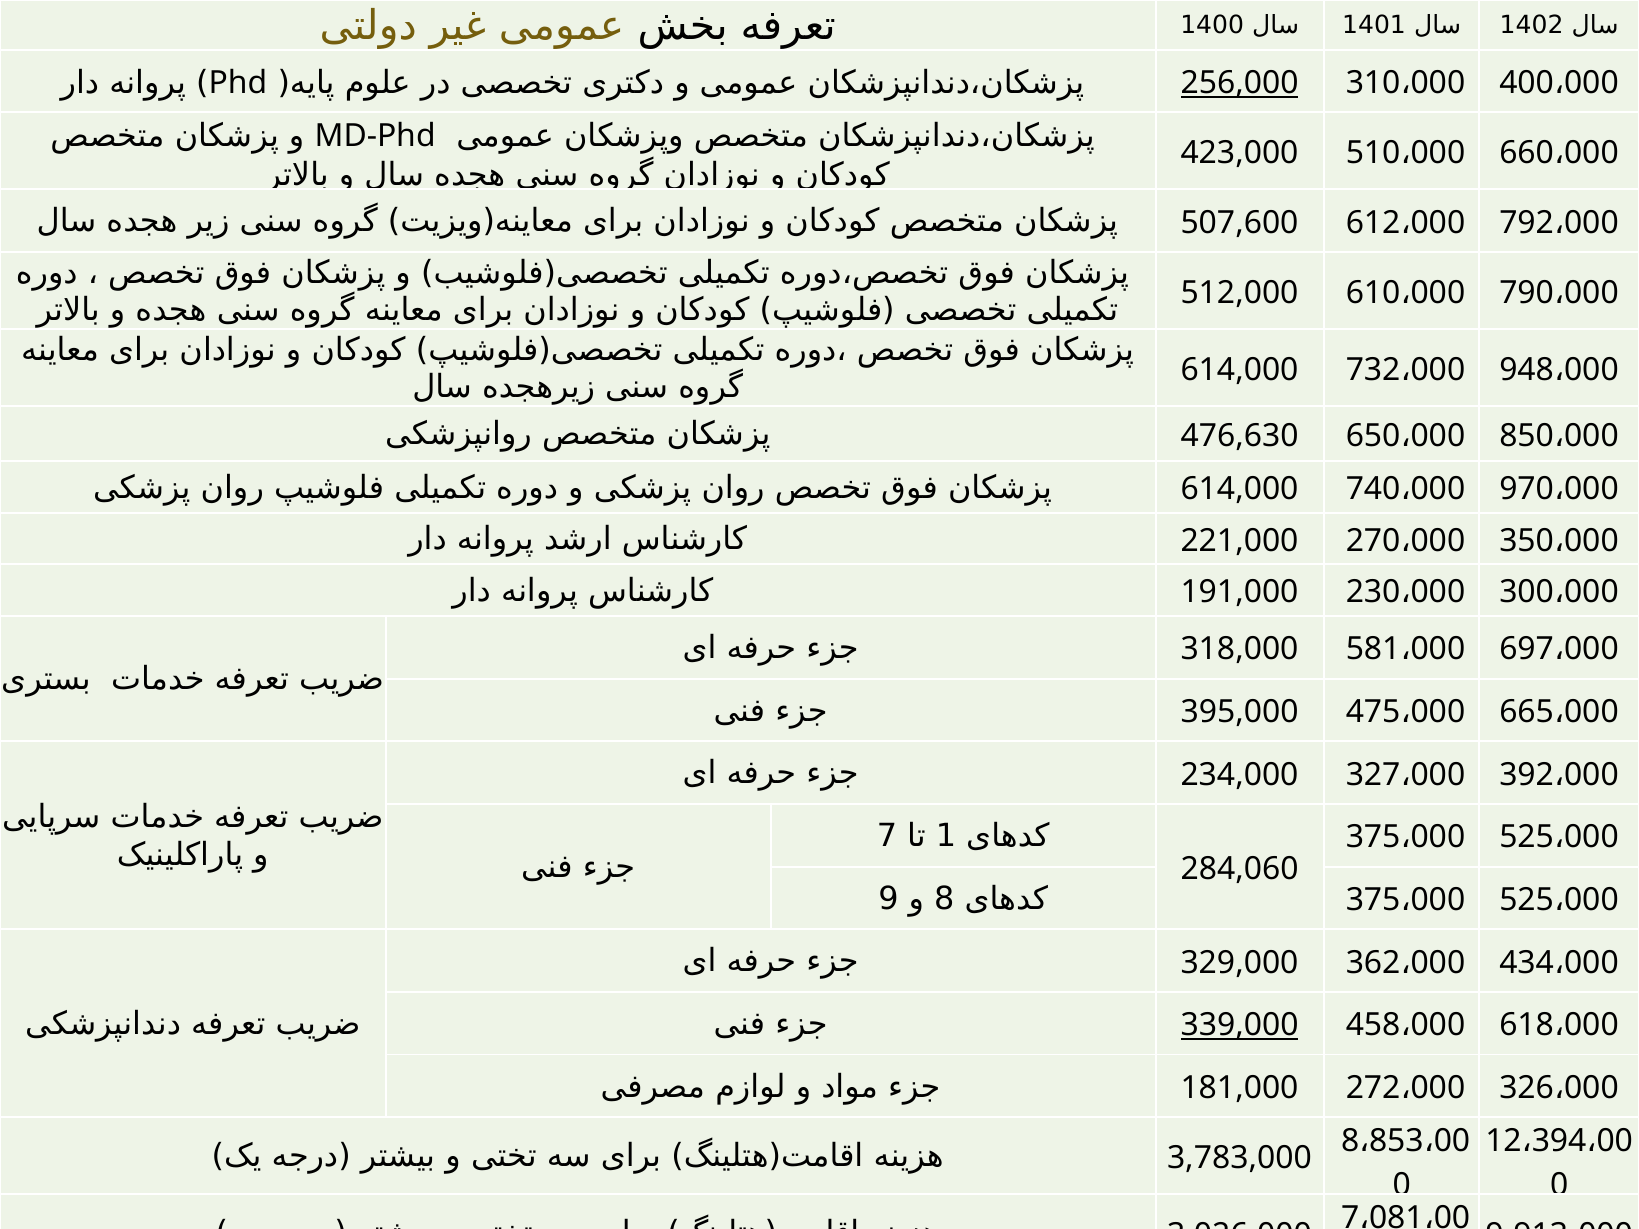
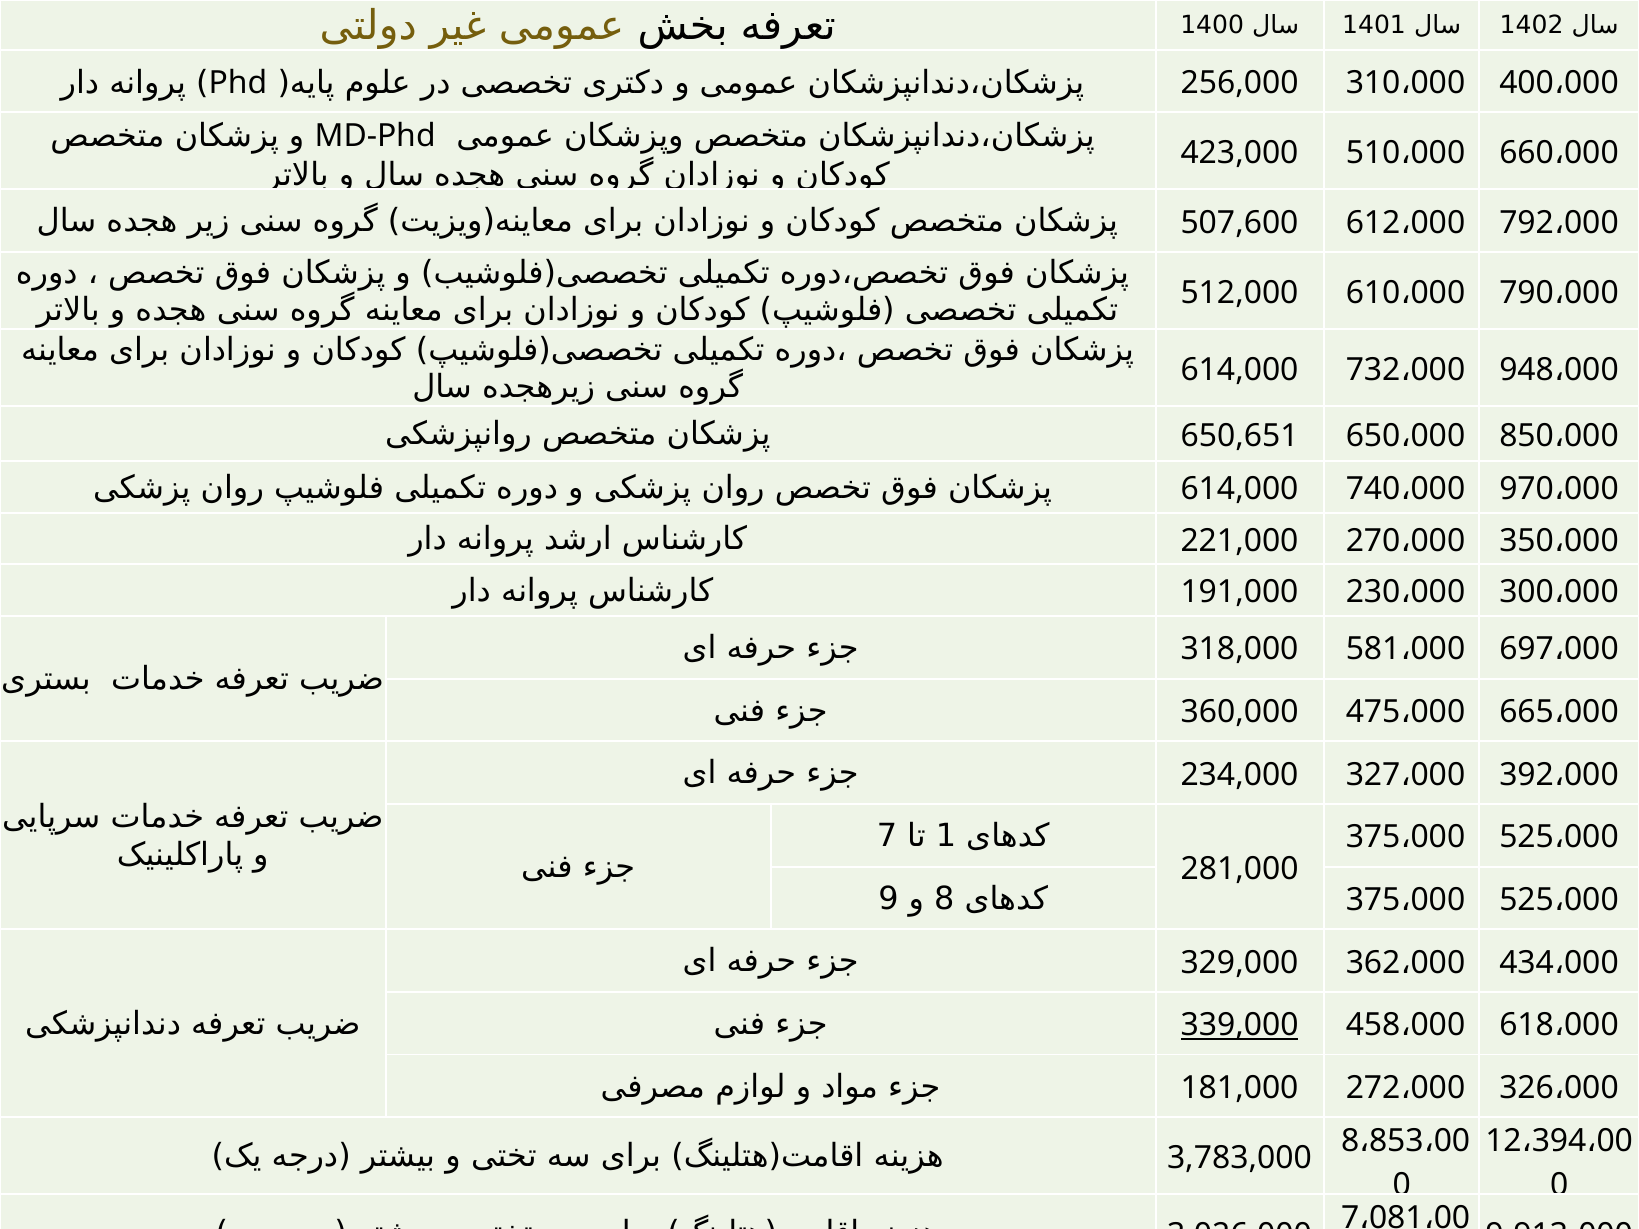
256,000 underline: present -> none (1240, 83)
476,630: 476,630 -> 650,651 (1240, 436)
395,000: 395,000 -> 360,000 (1240, 712)
284,060: 284,060 -> 281,000 (1240, 869)
